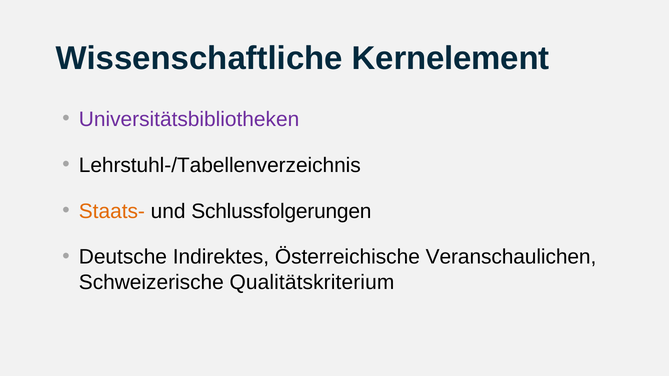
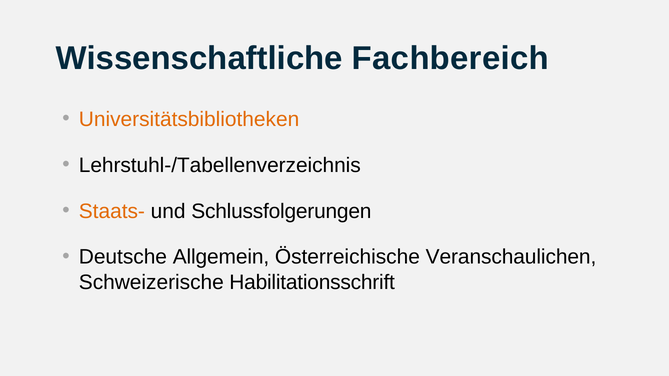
Kernelement: Kernelement -> Fachbereich (450, 58)
Universitätsbibliotheken colour: purple -> orange (189, 119)
Indirektes: Indirektes -> Allgemein (221, 257)
Qualitätskriterium: Qualitätskriterium -> Habilitationsschrift (312, 282)
